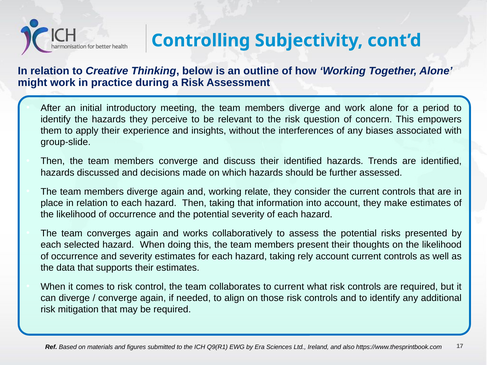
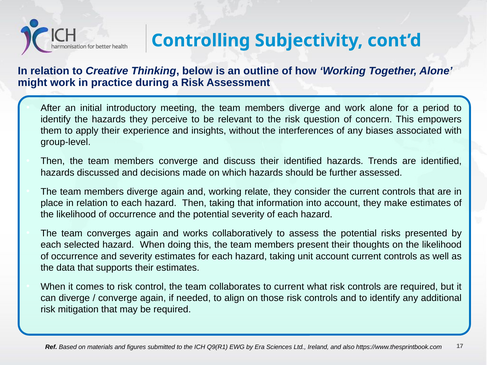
group-slide: group-slide -> group-level (66, 142)
rely: rely -> unit (305, 256)
